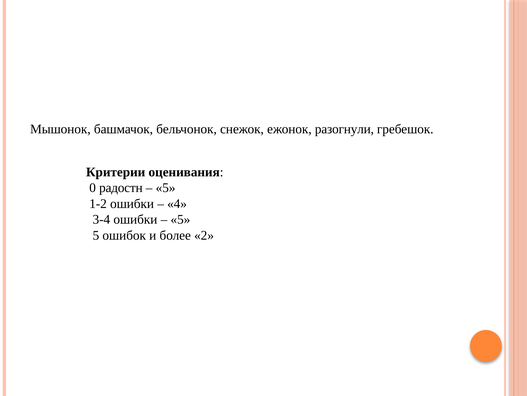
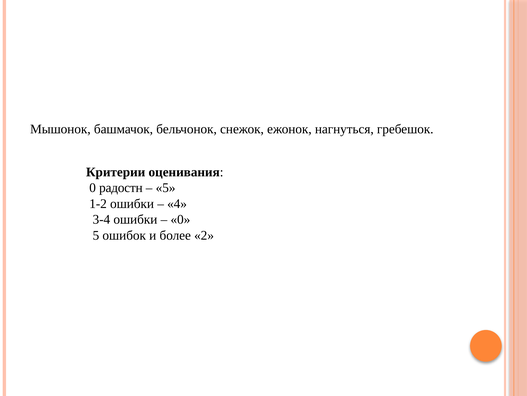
разогнули: разогнули -> нагнуться (344, 129)
5: 5 -> 0 (180, 219)
